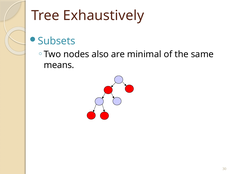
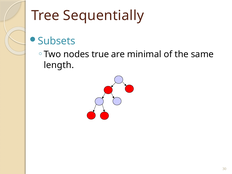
Exhaustively: Exhaustively -> Sequentially (103, 15)
also: also -> true (100, 54)
means: means -> length (59, 65)
